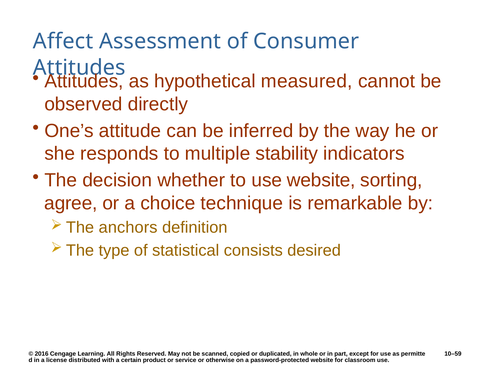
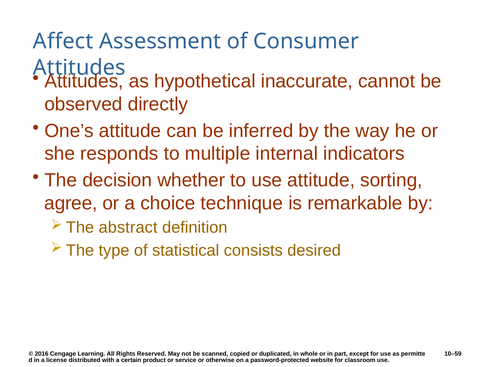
measured: measured -> inaccurate (307, 81)
stability: stability -> internal (287, 154)
use website: website -> attitude (321, 181)
anchors: anchors -> abstract (128, 228)
